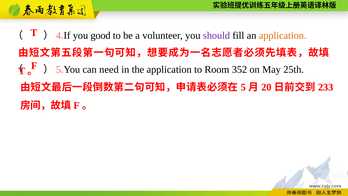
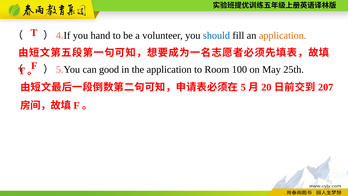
good: good -> hand (100, 36)
should colour: purple -> blue (216, 36)
need: need -> good (109, 69)
352: 352 -> 100 (239, 69)
233: 233 -> 207 (326, 87)
